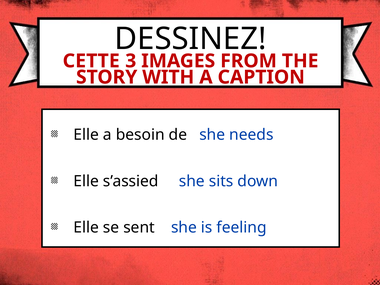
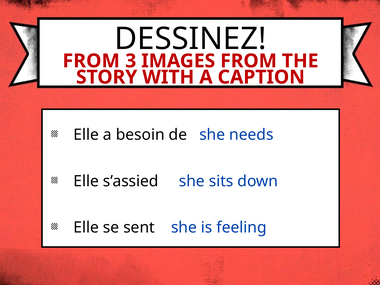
CETTE: CETTE -> FROM (91, 61)
